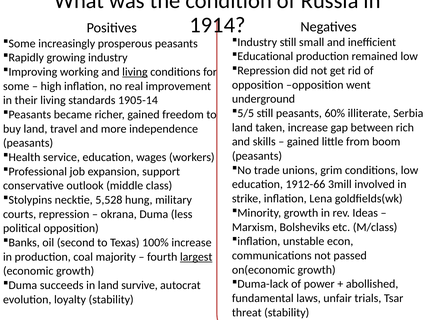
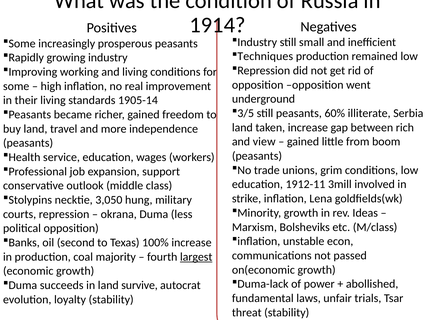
Educational: Educational -> Techniques (265, 56)
living underline: present -> none (135, 72)
5/5: 5/5 -> 3/5 (246, 113)
skills: skills -> view (264, 142)
1912-66: 1912-66 -> 1912-11 (305, 185)
5,528: 5,528 -> 3,050 (109, 200)
